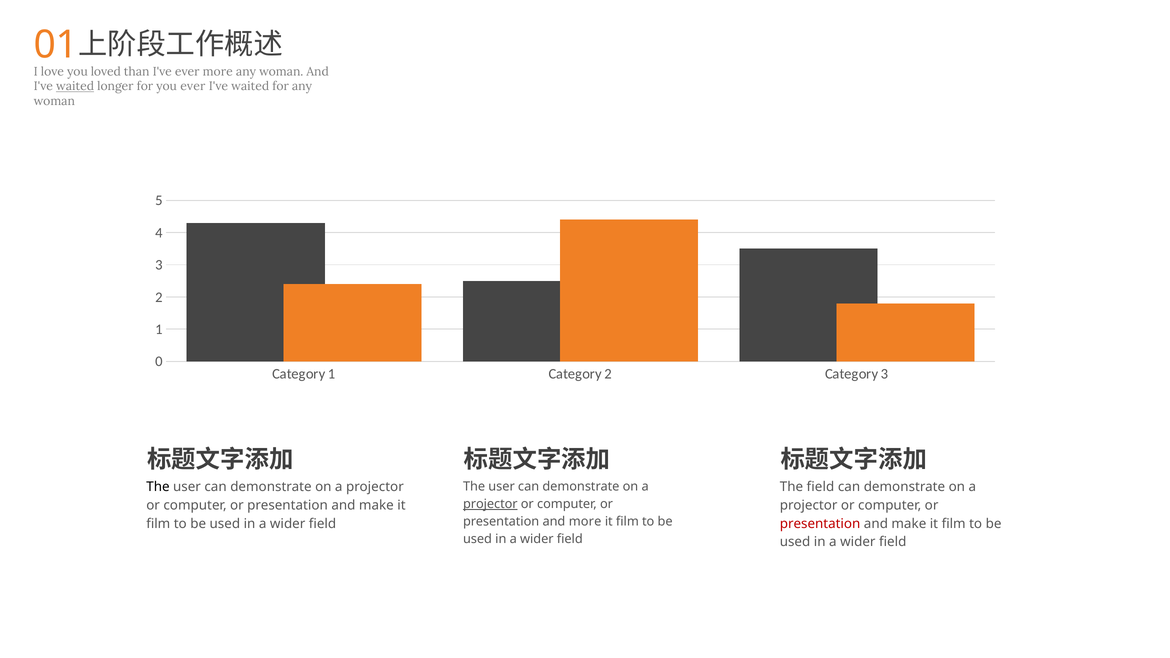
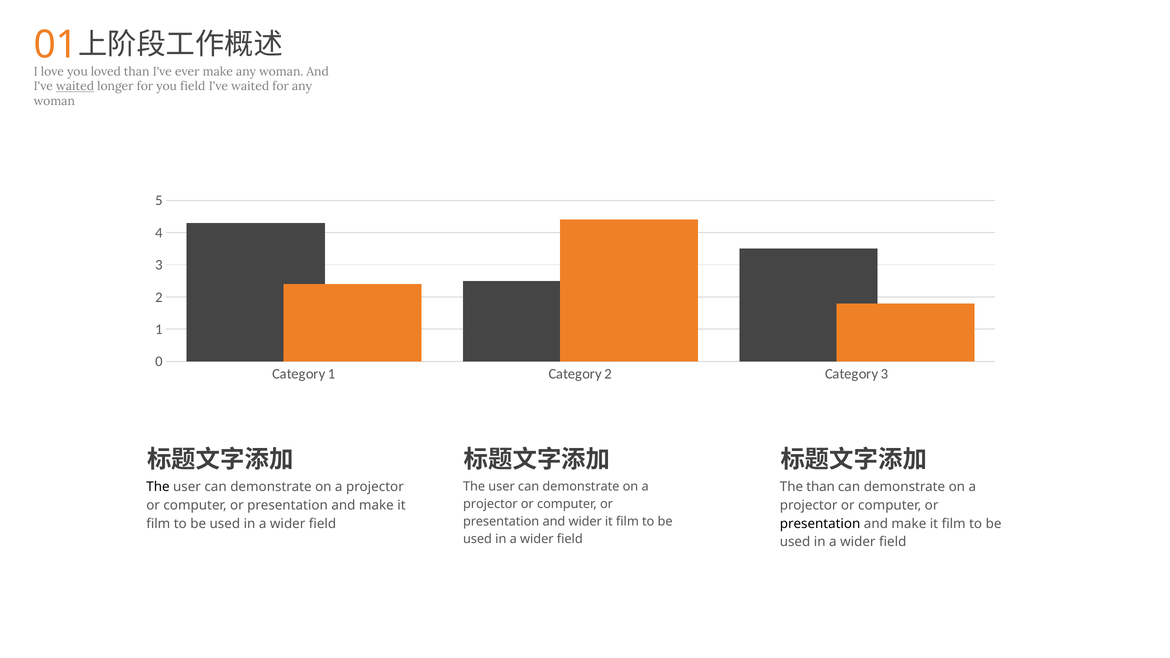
ever more: more -> make (218, 72)
you ever: ever -> field (193, 86)
The field: field -> than (821, 487)
projector underline: present -> none (490, 504)
and more: more -> wider (585, 522)
presentation colour: red -> black (820, 524)
